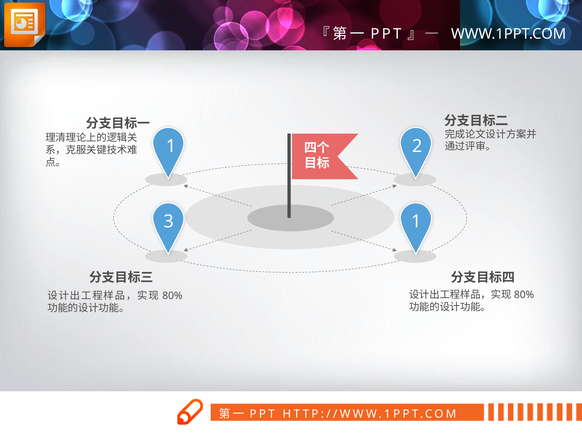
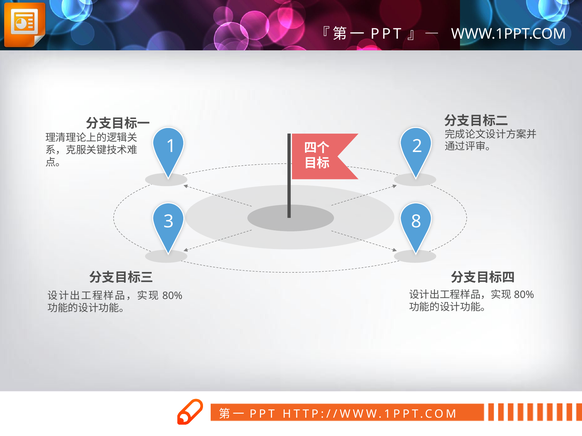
3 1: 1 -> 8 (416, 222)
